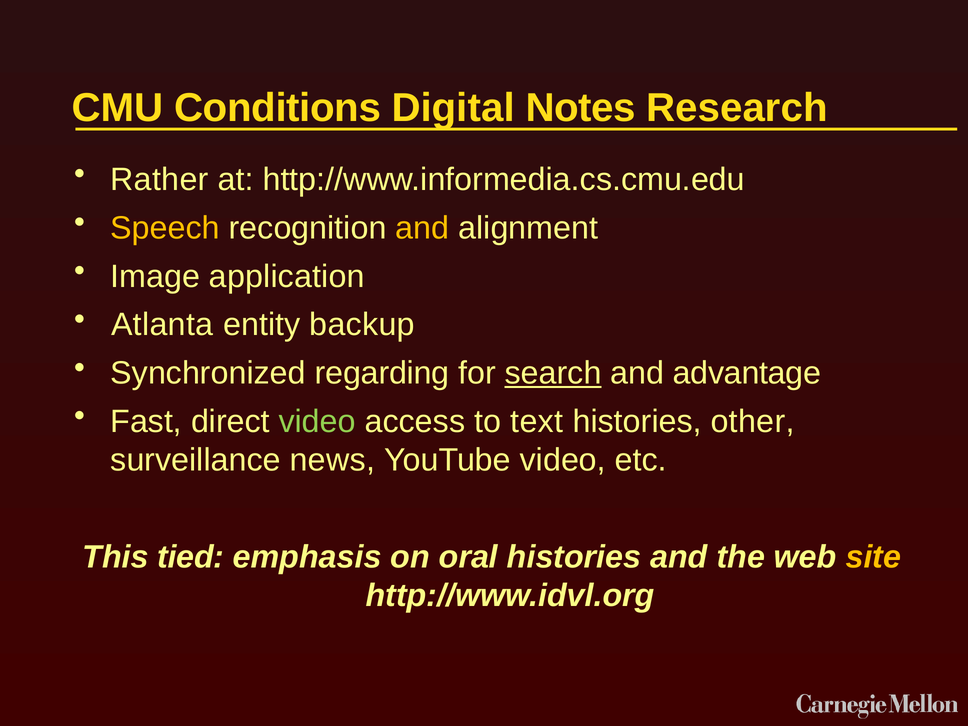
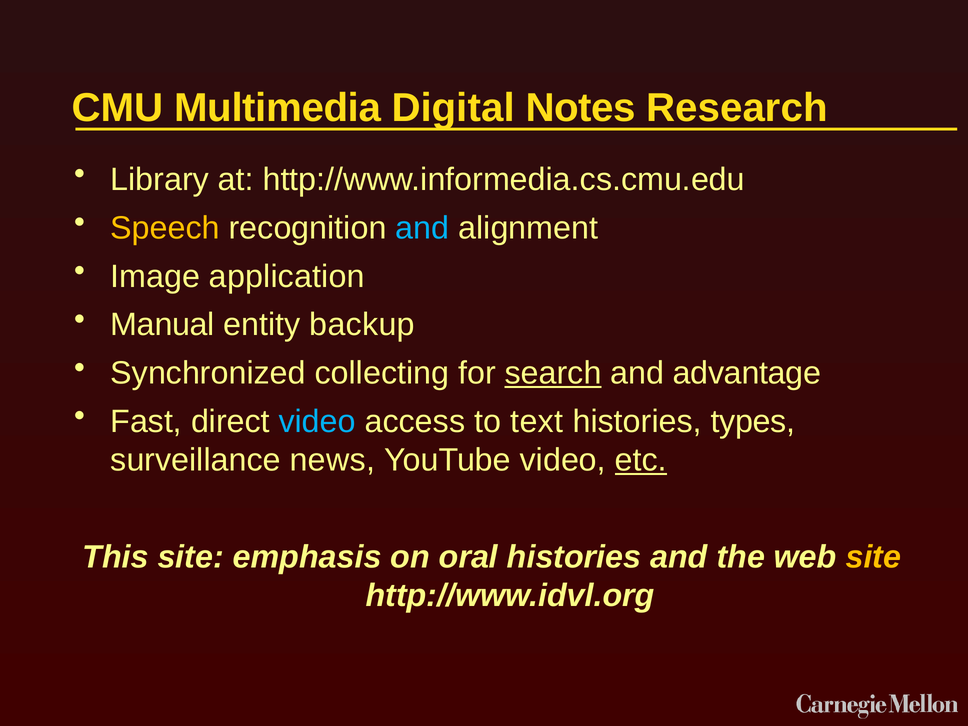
Conditions: Conditions -> Multimedia (278, 108)
Rather: Rather -> Library (160, 180)
and colour: yellow -> light blue (422, 228)
Atlanta: Atlanta -> Manual (163, 325)
regarding: regarding -> collecting (382, 373)
video colour: light green -> light blue (317, 422)
other: other -> types (753, 422)
etc underline: none -> present (641, 460)
This tied: tied -> site (191, 557)
